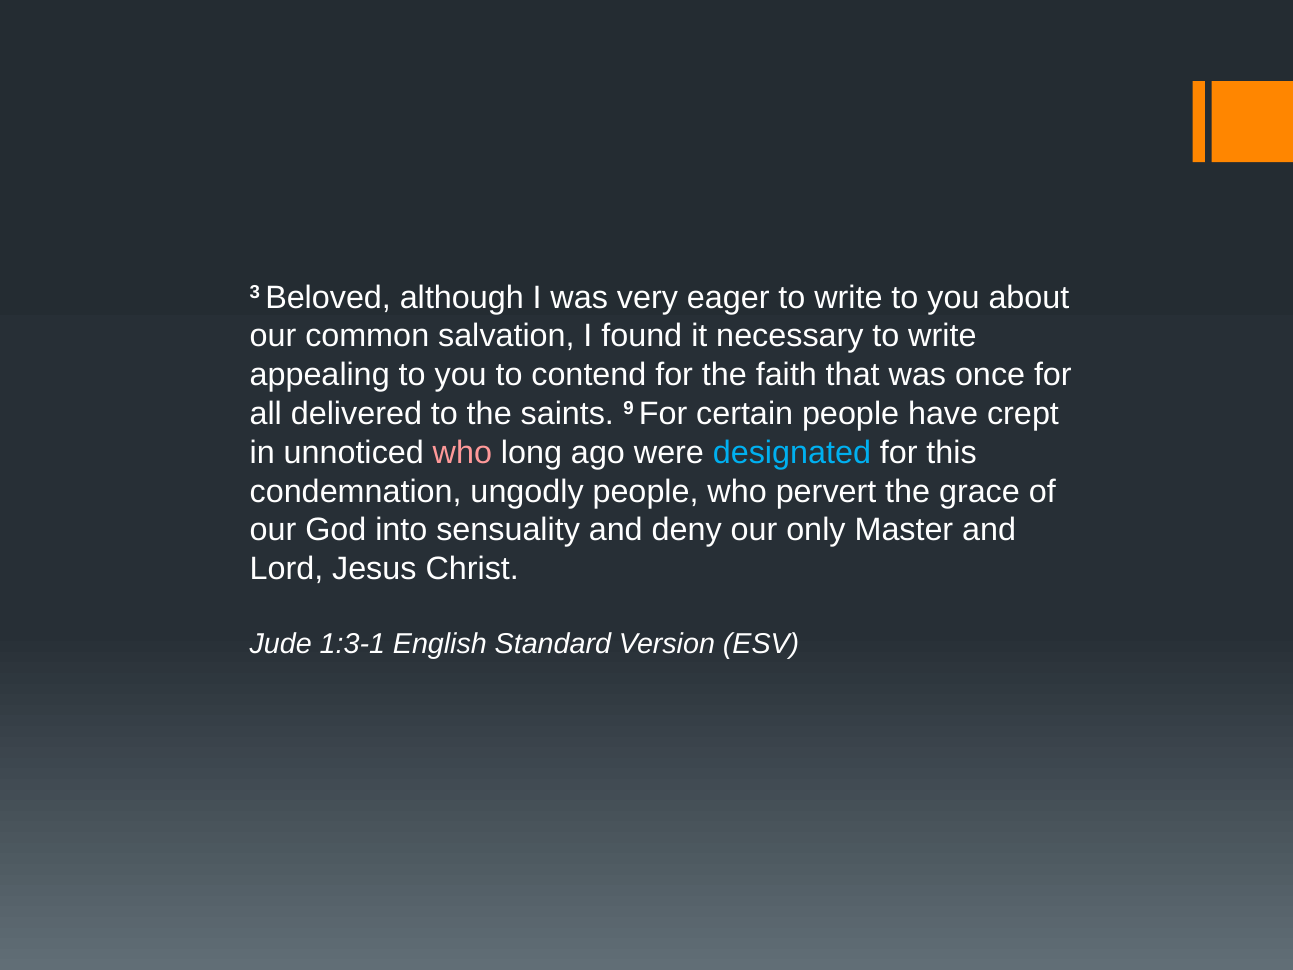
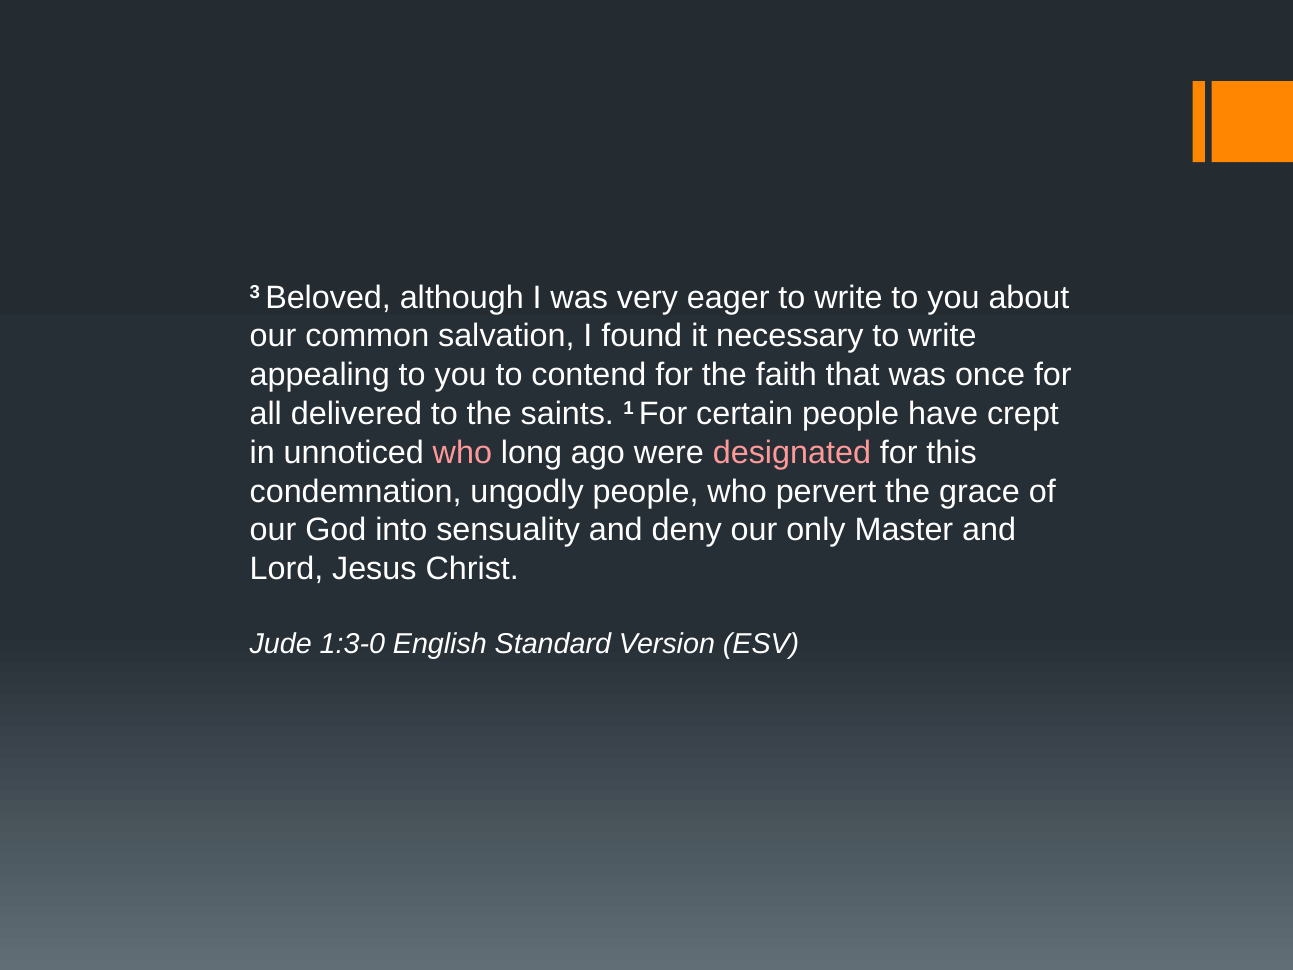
9: 9 -> 1 (629, 409)
designated colour: light blue -> pink (792, 453)
1:3-1: 1:3-1 -> 1:3-0 (352, 644)
